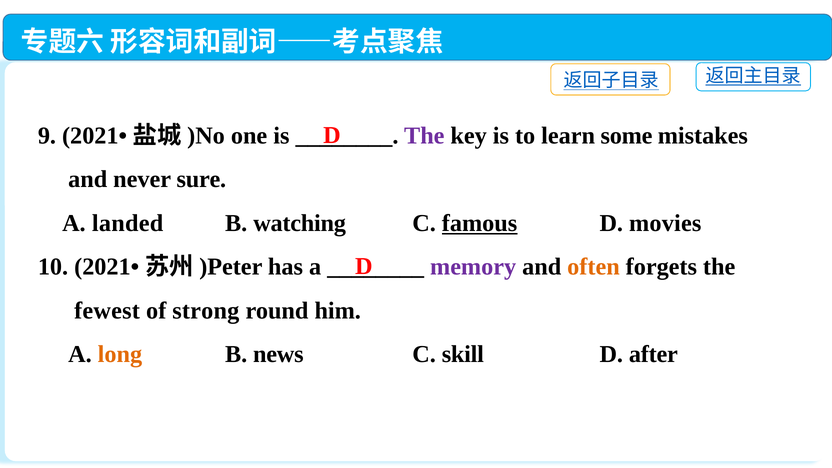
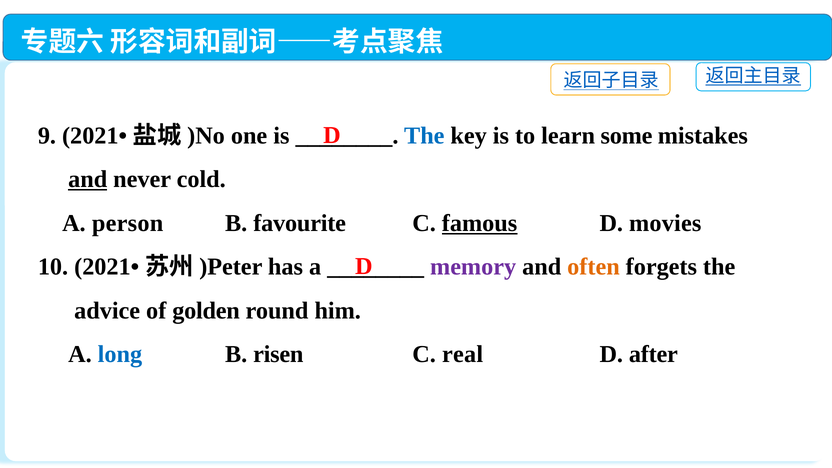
The colour: purple -> blue (424, 136)
and underline: none -> present (88, 179)
sure: sure -> cold (201, 179)
landed: landed -> person (128, 223)
watching: watching -> favourite (300, 223)
fewest: fewest -> advice (107, 311)
strong: strong -> golden (206, 311)
long colour: orange -> blue (120, 354)
news: news -> risen (278, 354)
skill: skill -> real (463, 354)
